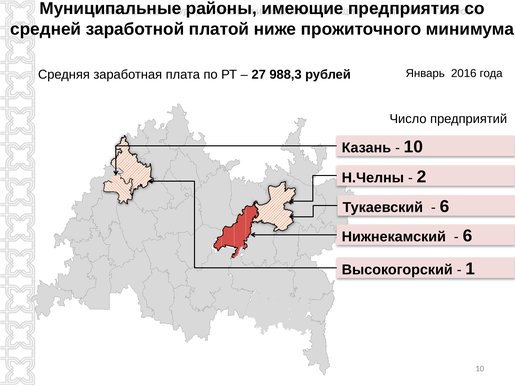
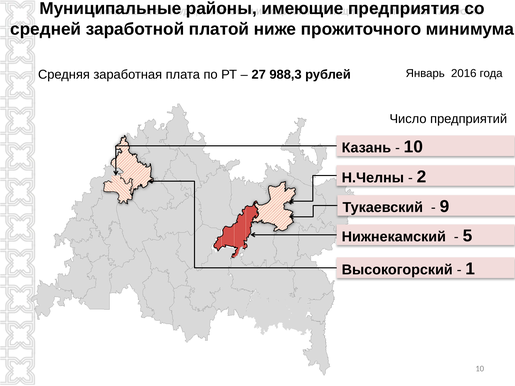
6: 6 -> 9 (444, 207)
6: 6 -> 5 (467, 236)
